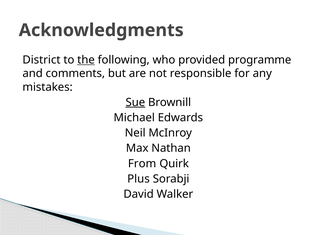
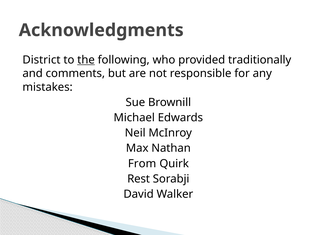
programme: programme -> traditionally (260, 60)
Sue underline: present -> none (135, 102)
Plus: Plus -> Rest (139, 179)
